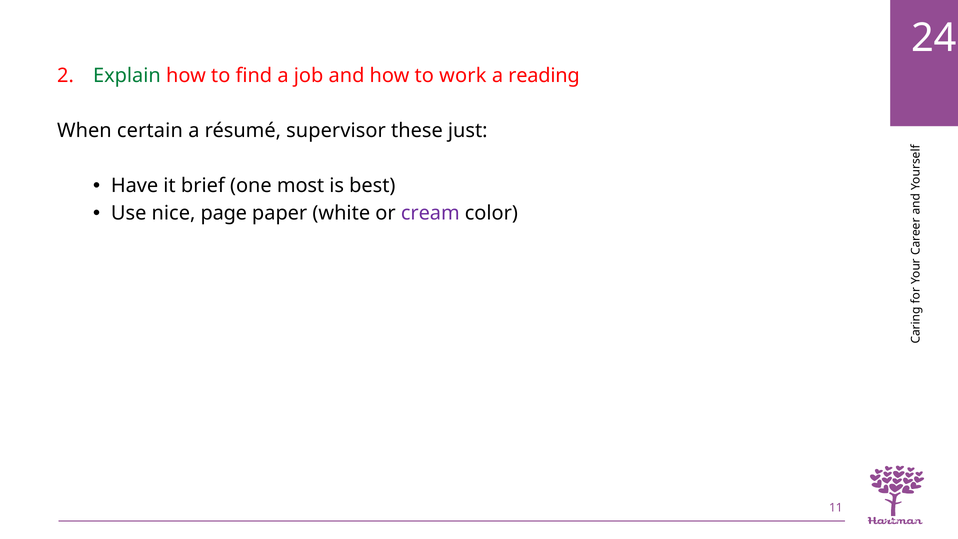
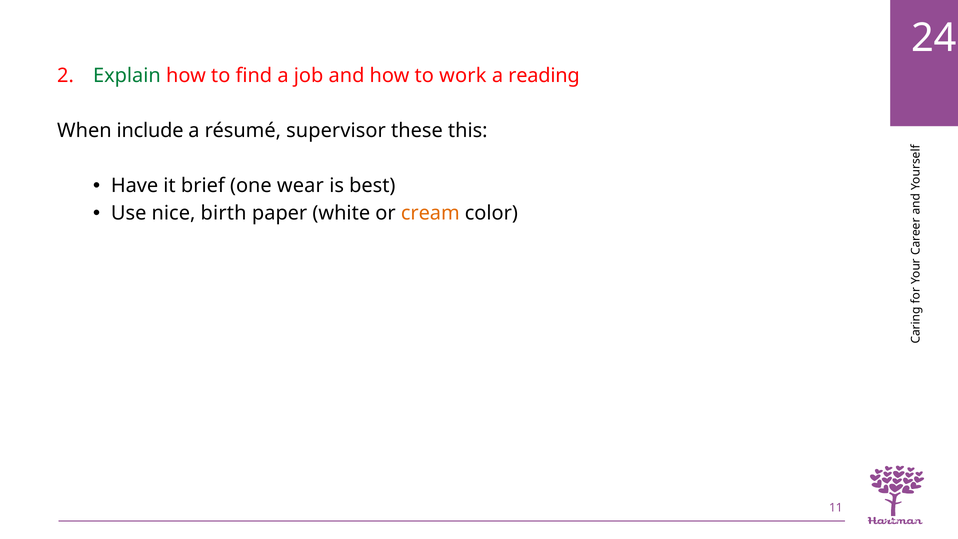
certain: certain -> include (150, 131)
just: just -> this (468, 131)
most: most -> wear (300, 186)
page: page -> birth (224, 213)
cream colour: purple -> orange (430, 213)
